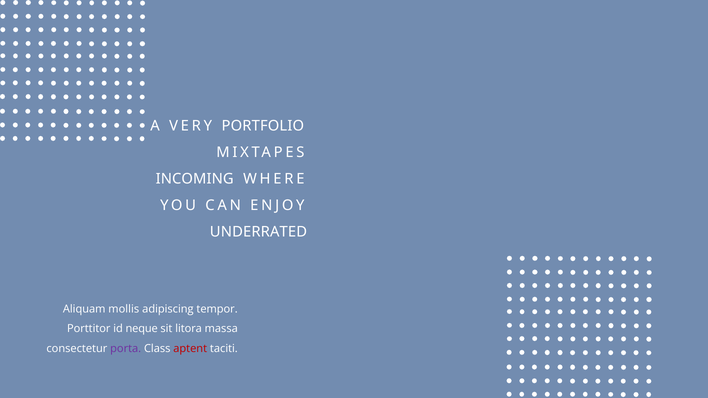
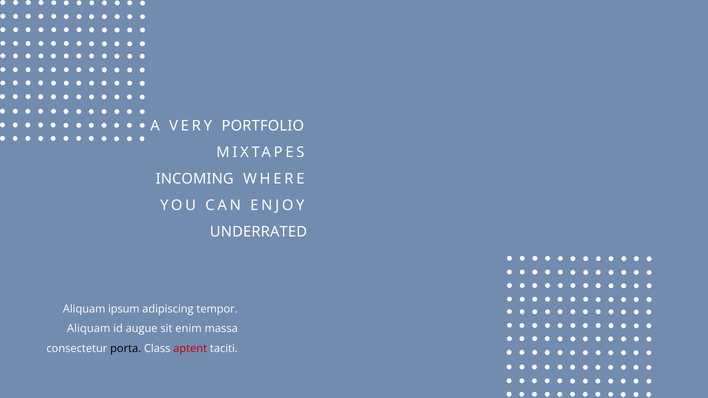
mollis: mollis -> ipsum (124, 309)
Porttitor: Porttitor -> Aliquam (89, 329)
neque: neque -> augue (142, 329)
litora: litora -> enim (189, 329)
porta colour: purple -> black (126, 349)
